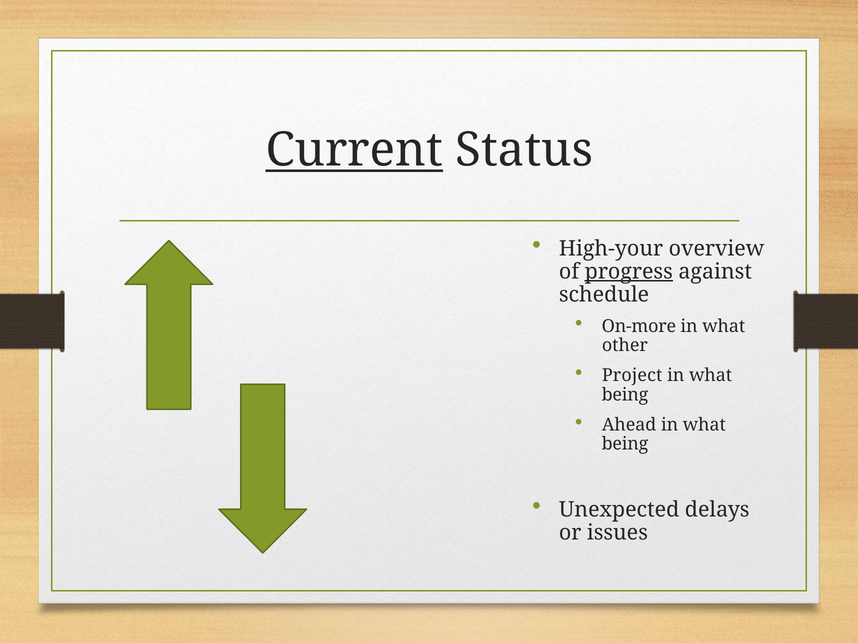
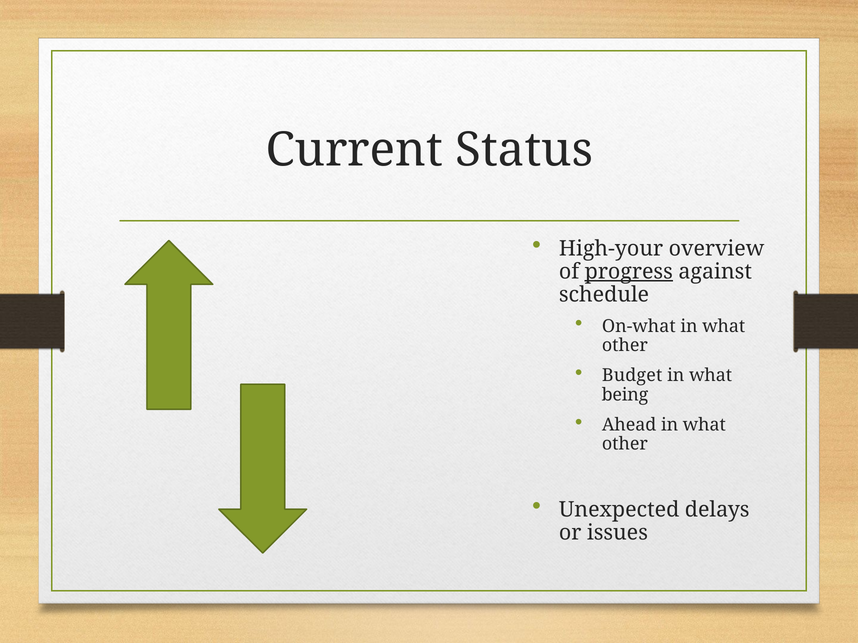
Current underline: present -> none (354, 150)
On-more: On-more -> On-what (639, 326)
Project: Project -> Budget (632, 376)
being: being -> other (625, 444)
